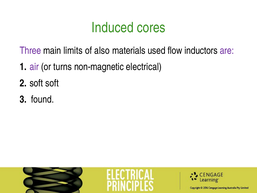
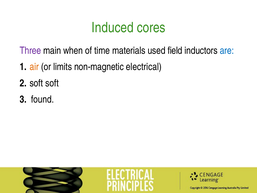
limits: limits -> when (73, 50)
also: also -> time (102, 50)
flow: flow -> field (175, 50)
are colour: purple -> blue (227, 50)
air colour: purple -> orange (34, 67)
turns: turns -> limits (63, 67)
